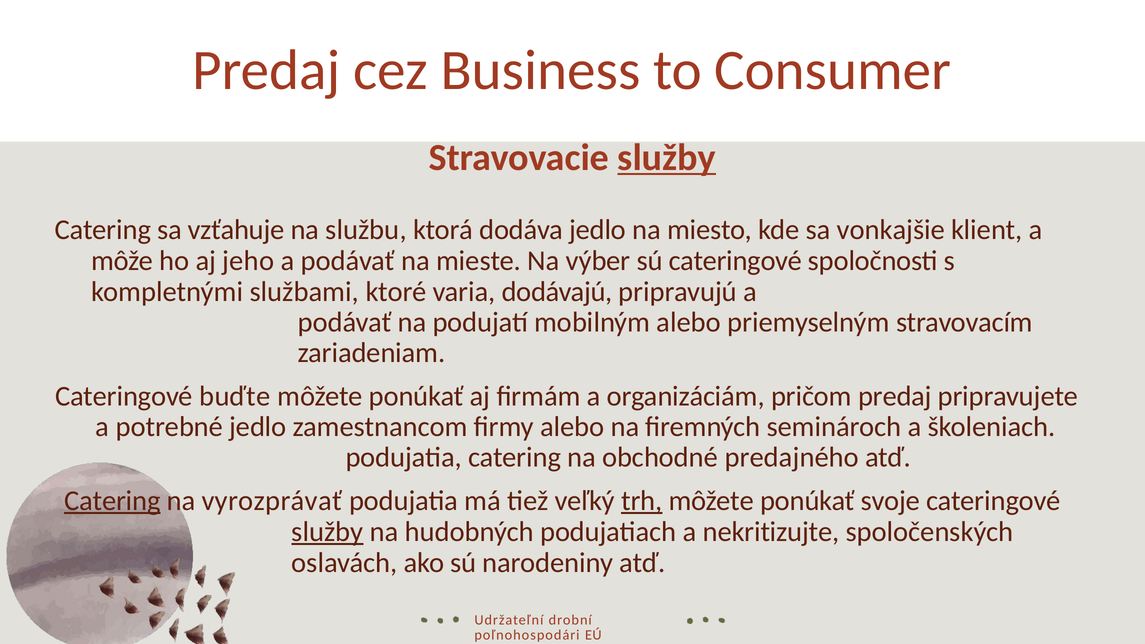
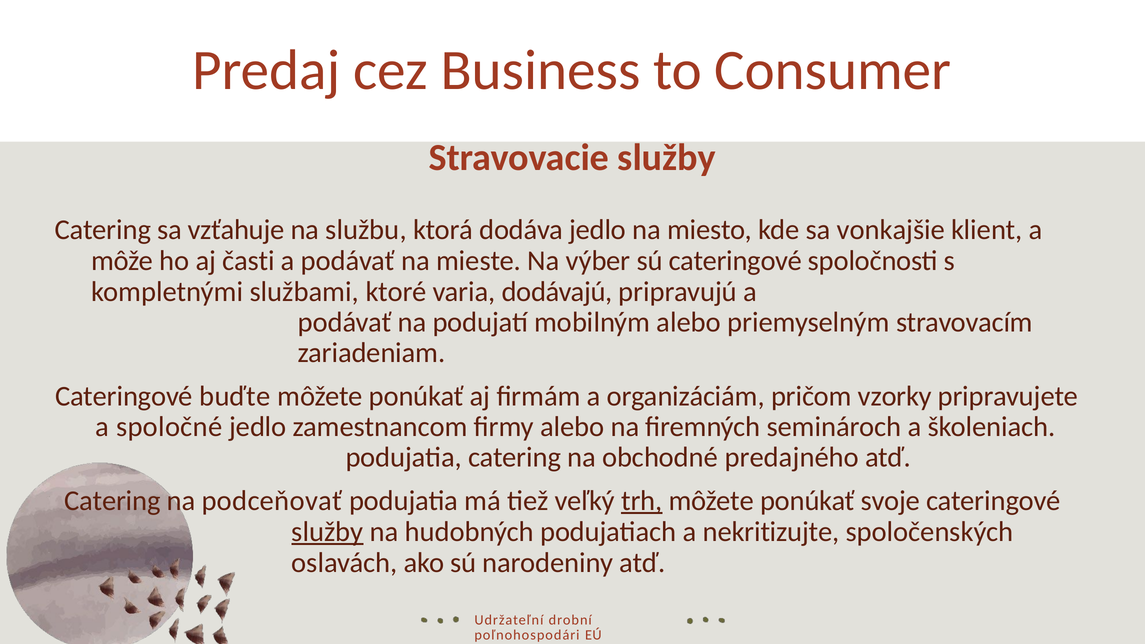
služby underline: present -> none (667, 158)
jeho: jeho -> časti (248, 261)
pričom predaj: predaj -> vzorky (895, 396)
potrebné: potrebné -> spoločné (169, 427)
Catering underline: present -> none (112, 501)
vyrozprávať: vyrozprávať -> podceňovať (272, 501)
